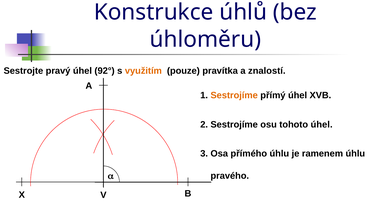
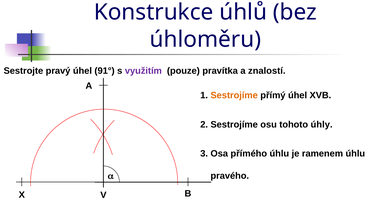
92°: 92° -> 91° (105, 71)
využitím colour: orange -> purple (143, 71)
tohoto úhel: úhel -> úhly (322, 125)
